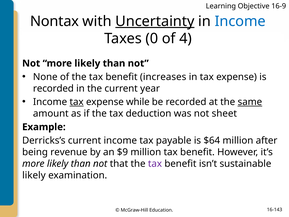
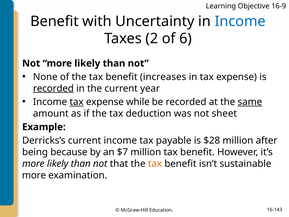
Nontax: Nontax -> Benefit (55, 21)
Uncertainty underline: present -> none (155, 21)
0: 0 -> 2 (152, 39)
4: 4 -> 6 (186, 39)
recorded underline: none -> present (53, 88)
$64: $64 -> $28 (212, 140)
revenue: revenue -> because (69, 152)
$9: $9 -> $7 (122, 152)
tax colour: purple -> orange (155, 163)
likely: likely -> more (34, 175)
